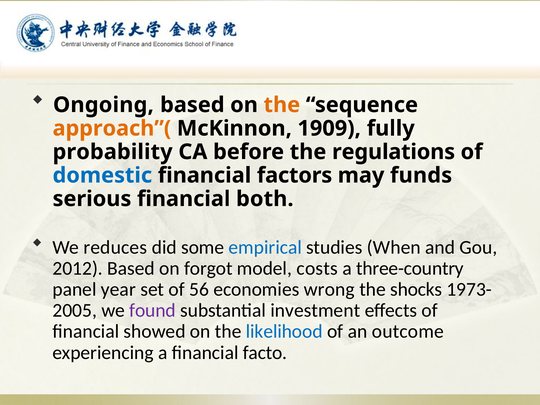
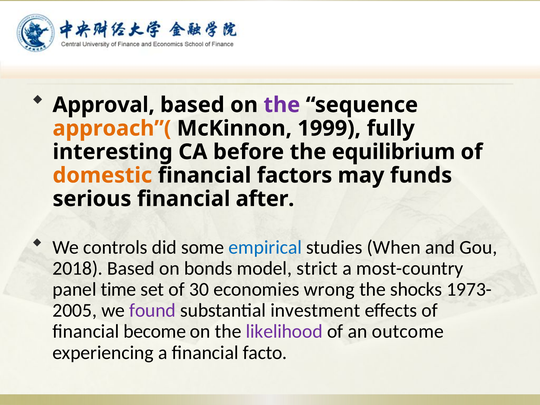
Ongoing: Ongoing -> Approval (104, 105)
the colour: orange -> purple (282, 105)
1909: 1909 -> 1999 (329, 128)
probability: probability -> interesting (113, 152)
regulations: regulations -> equilibrium (394, 152)
domestic colour: blue -> orange (102, 175)
both: both -> after (265, 199)
reduces: reduces -> controls (115, 247)
2012: 2012 -> 2018 (78, 268)
forgot: forgot -> bonds (208, 268)
costs: costs -> strict (317, 268)
three-country: three-country -> most-country (410, 268)
year: year -> time (119, 289)
56: 56 -> 30 (199, 289)
showed: showed -> become (155, 332)
likelihood colour: blue -> purple (284, 332)
